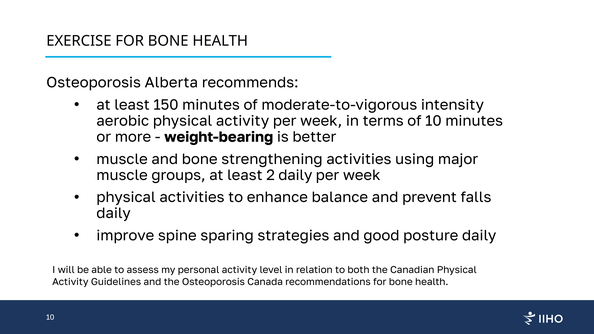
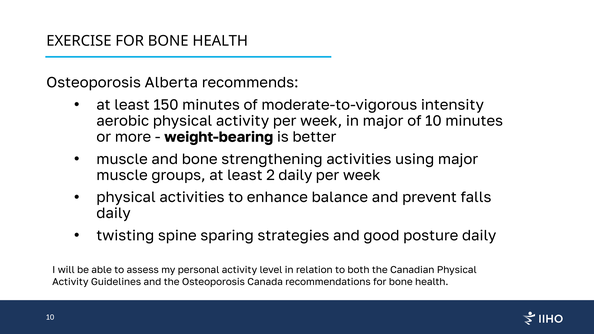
in terms: terms -> major (383, 121)
improve: improve -> twisting (125, 236)
